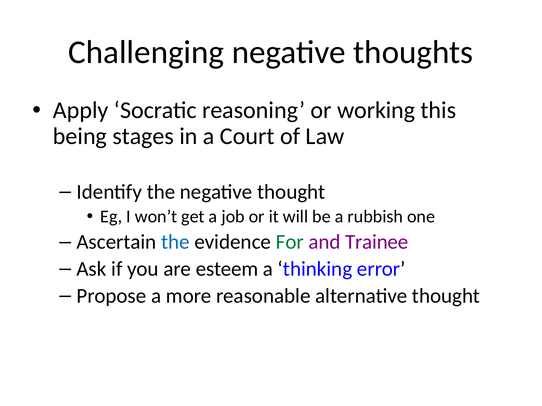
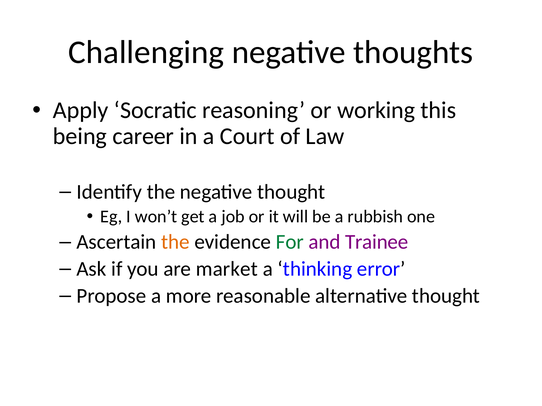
stages: stages -> career (143, 136)
the colour: blue -> orange (175, 242)
esteem: esteem -> market (227, 269)
